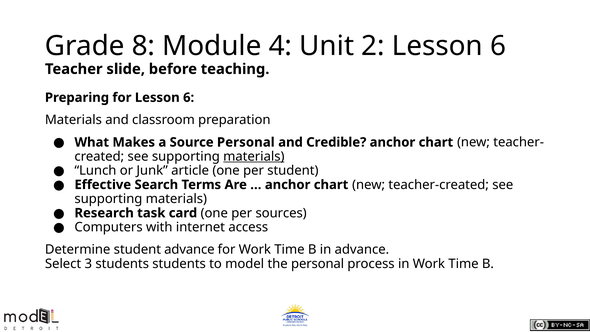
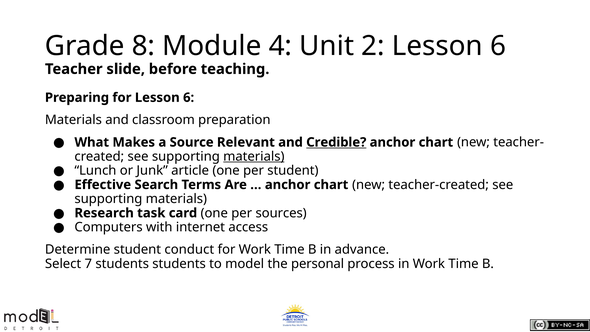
Source Personal: Personal -> Relevant (246, 142)
Credible underline: none -> present (336, 142)
student advance: advance -> conduct (189, 249)
3: 3 -> 7 (88, 264)
